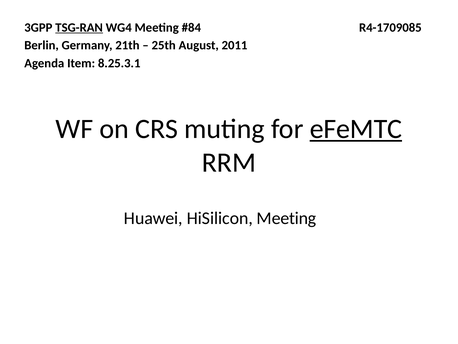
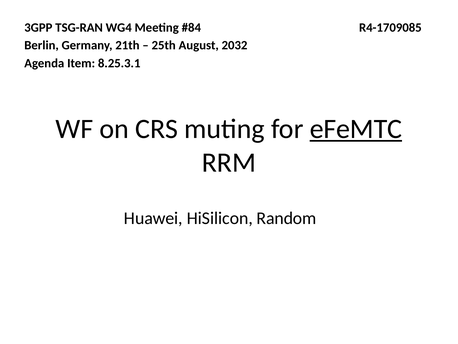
TSG-RAN underline: present -> none (79, 27)
2011: 2011 -> 2032 (235, 45)
HiSilicon Meeting: Meeting -> Random (286, 218)
